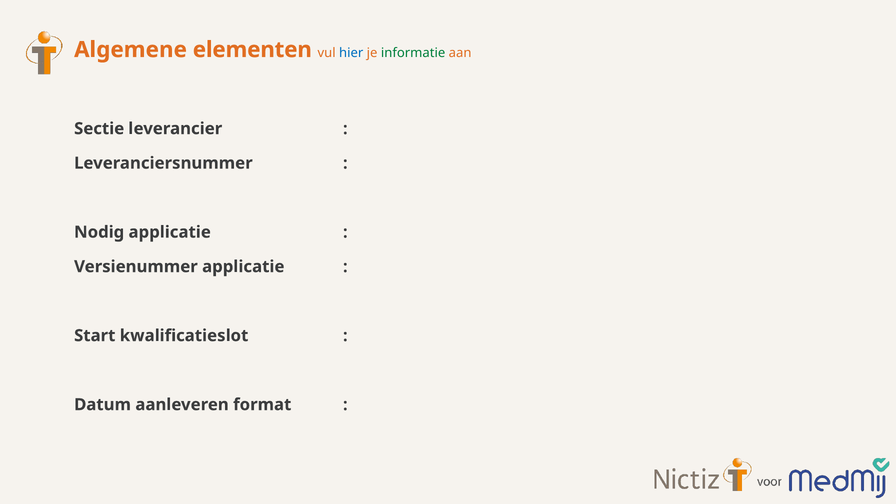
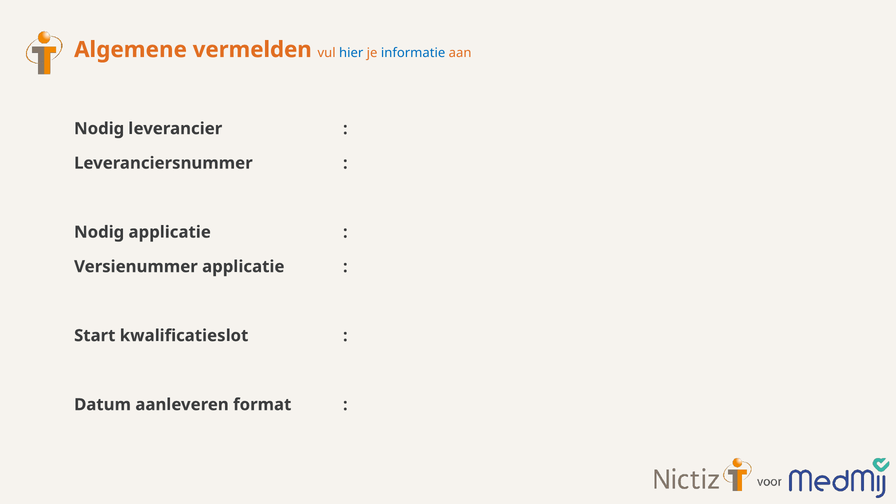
elementen: elementen -> vermelden (252, 50)
informatie colour: green -> blue (413, 53)
Sectie: Sectie -> Nodig (99, 129)
